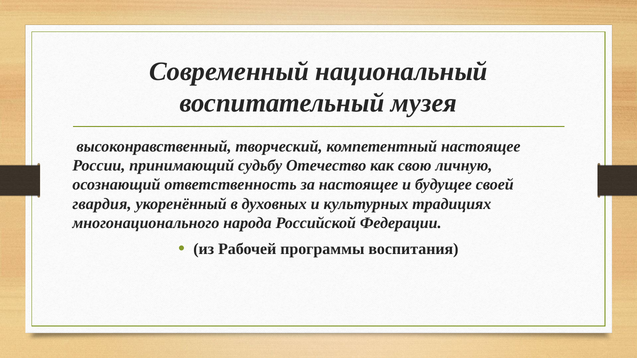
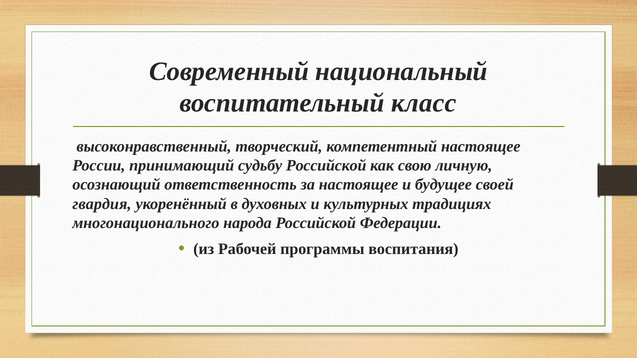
музея: музея -> класс (424, 103)
судьбу Отечество: Отечество -> Российской (326, 166)
